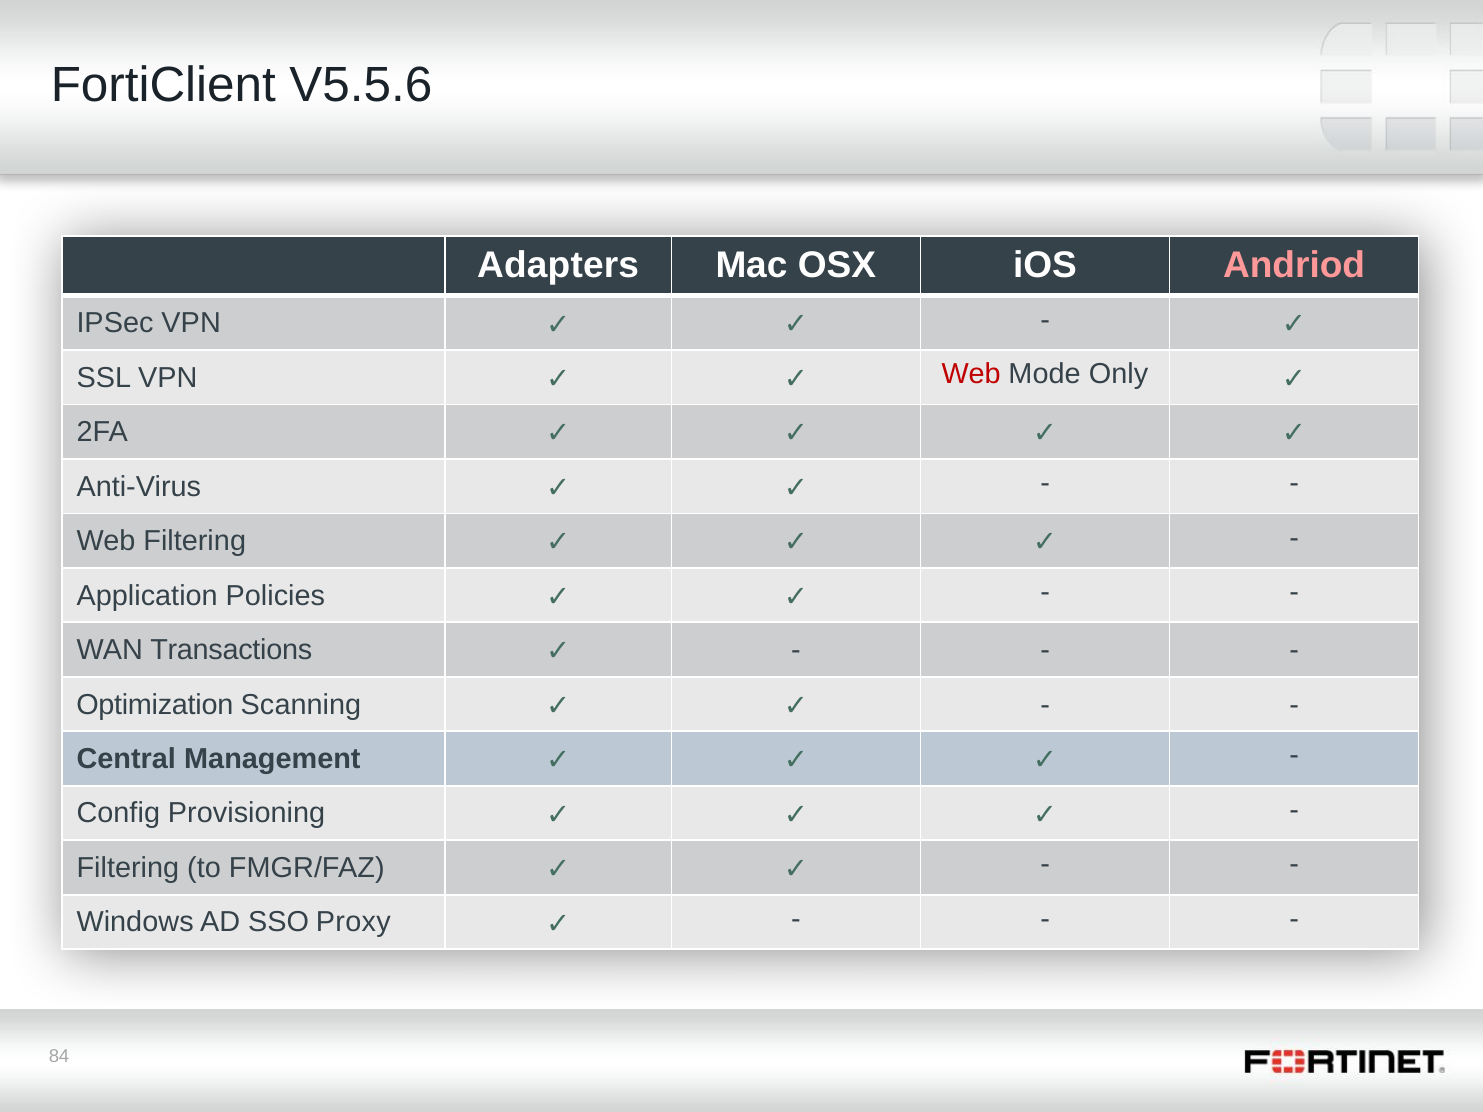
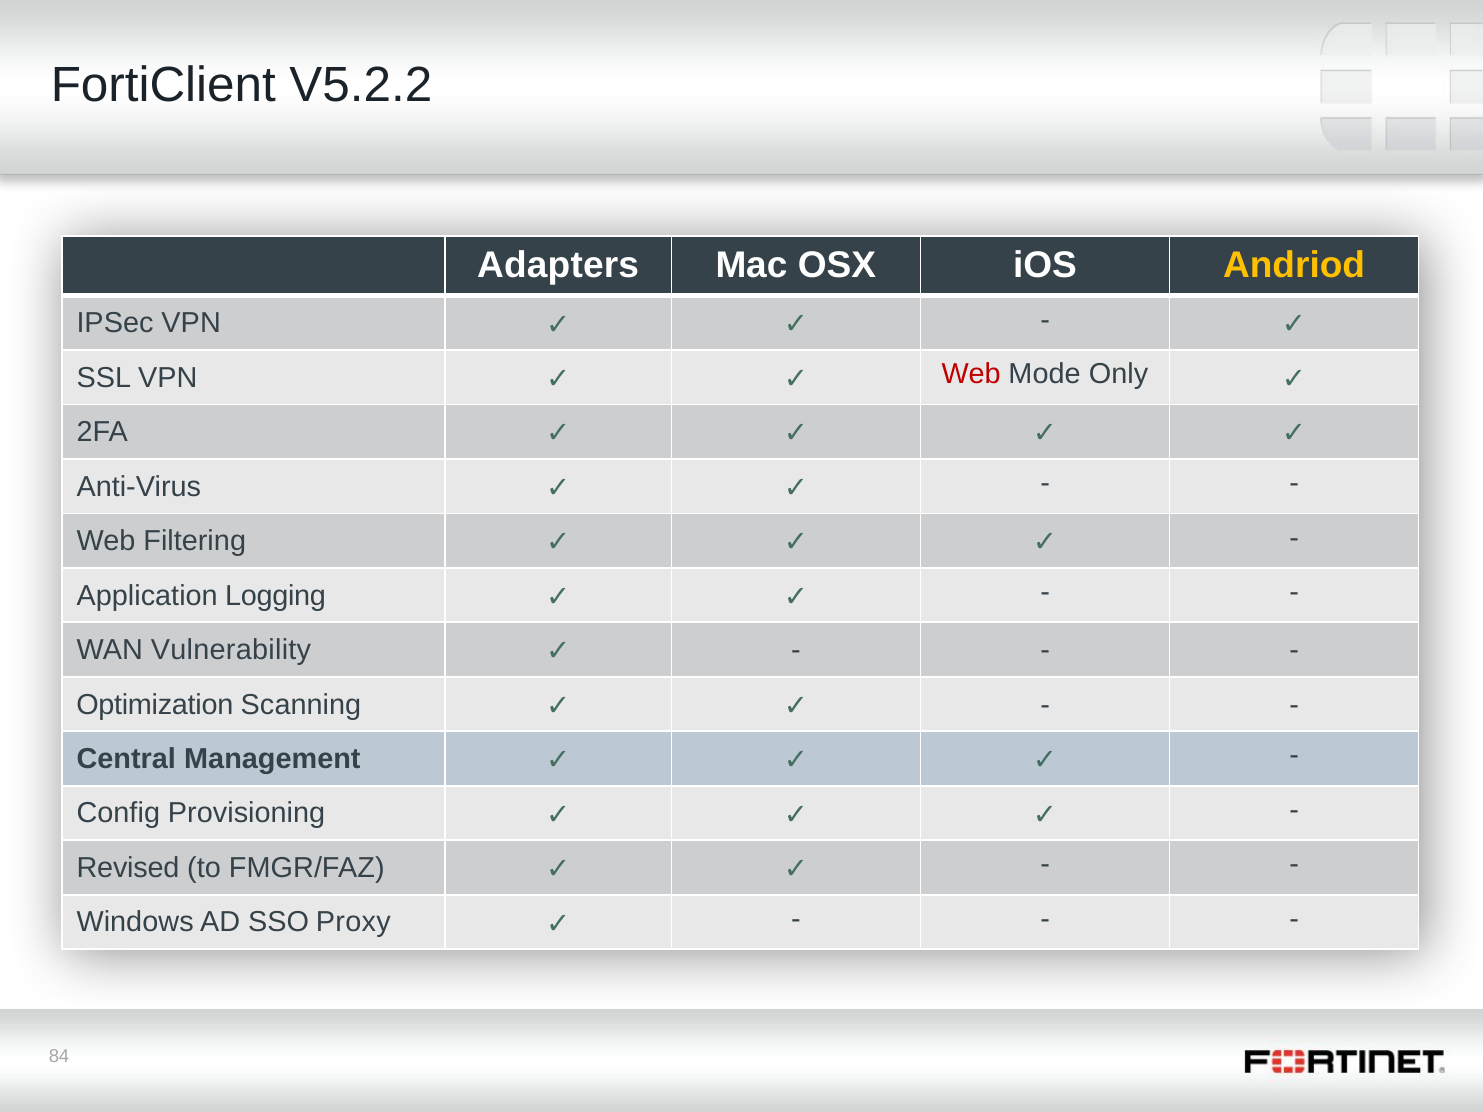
V5.5.6: V5.5.6 -> V5.2.2 (361, 85)
Andriod colour: pink -> yellow (1294, 265)
Policies: Policies -> Logging (276, 596)
Transactions: Transactions -> Vulnerability (231, 650)
Filtering: Filtering -> Revised (128, 868)
